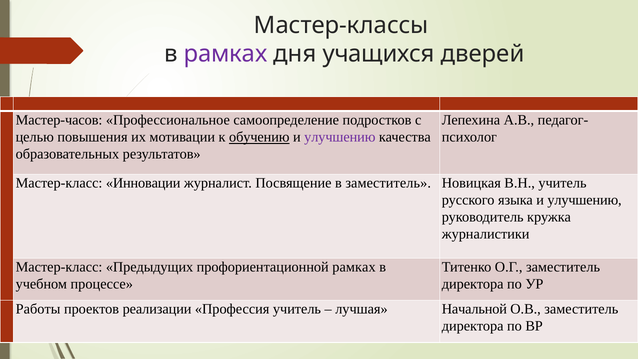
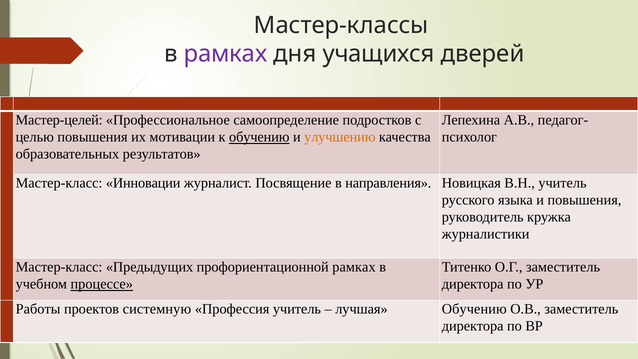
Мастер-часов: Мастер-часов -> Мастер-целей (59, 120)
улучшению colour: purple -> orange (340, 137)
в заместитель: заместитель -> направления (388, 183)
языка и улучшению: улучшению -> повышения (584, 200)
процессе underline: none -> present (102, 284)
реализации: реализации -> системную (157, 309)
лучшая Начальной: Начальной -> Обучению (474, 309)
